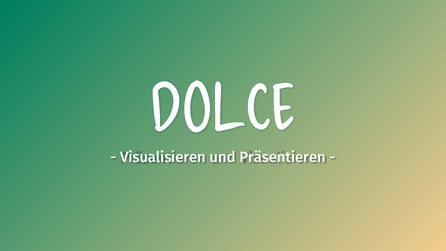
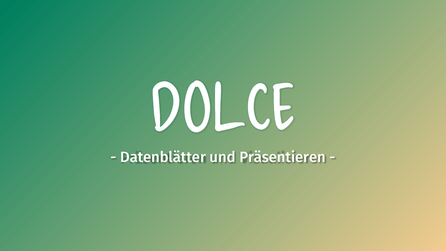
Visualisieren: Visualisieren -> Datenblätter (163, 157)
